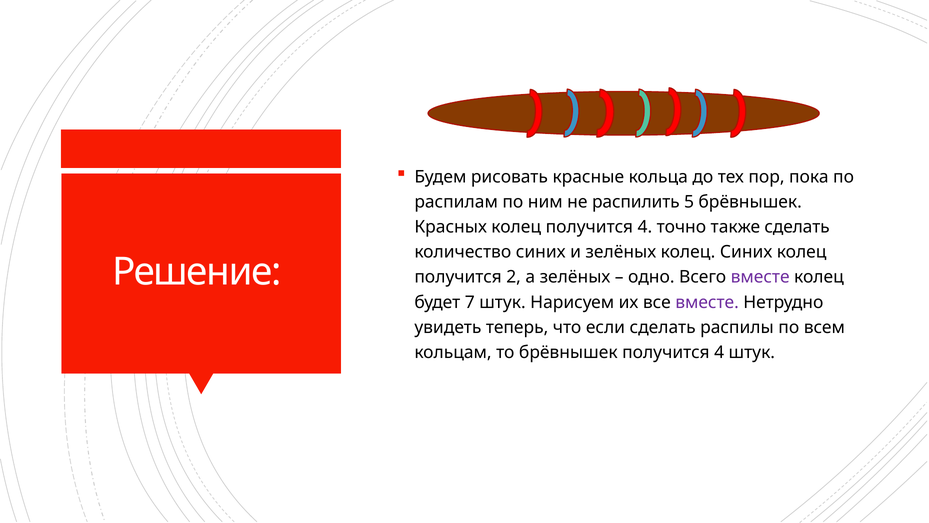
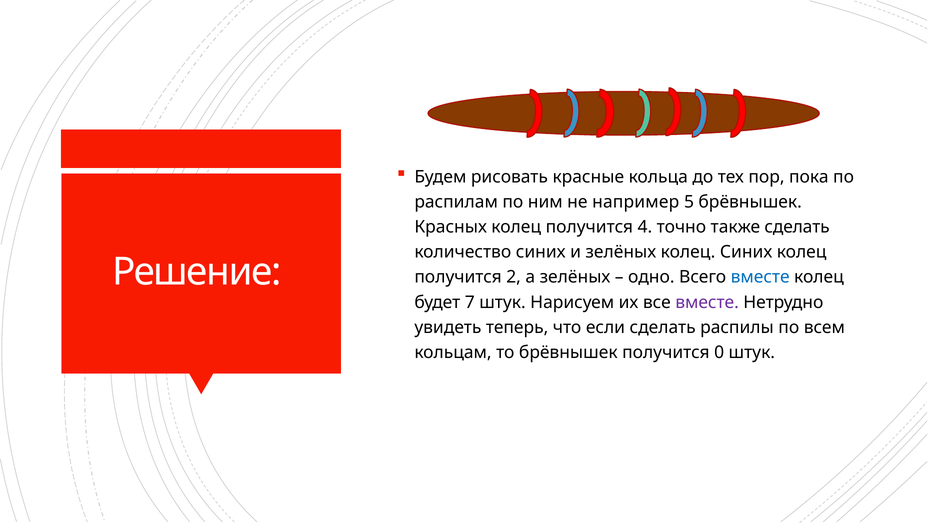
распилить: распилить -> например (636, 202)
вместе colour: purple -> blue (760, 277)
брёвнышек получится 4: 4 -> 0 (719, 352)
